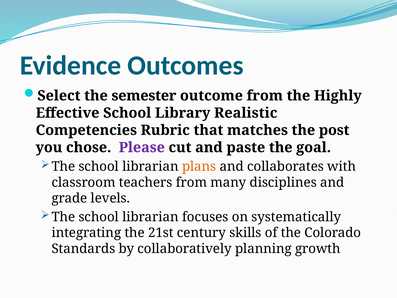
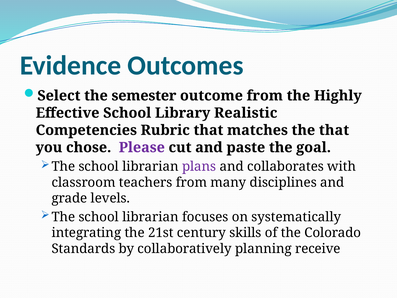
the post: post -> that (334, 130)
plans colour: orange -> purple (199, 166)
growth: growth -> receive (318, 248)
